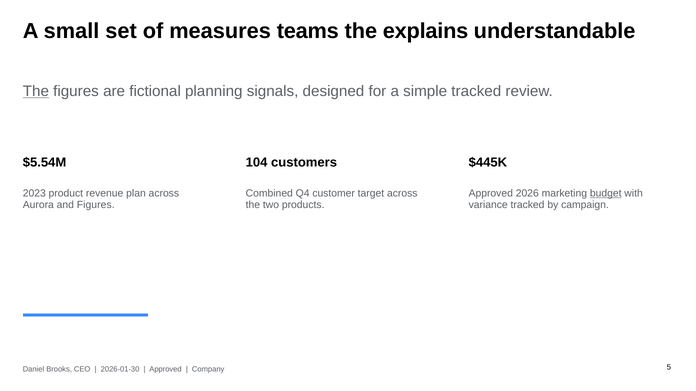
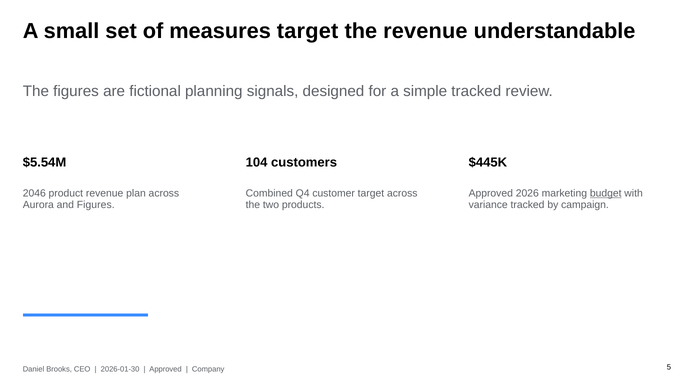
measures teams: teams -> target (308, 31)
the explains: explains -> revenue (425, 31)
The underline: present -> none (36, 91)
2023: 2023 -> 2046 (34, 194)
